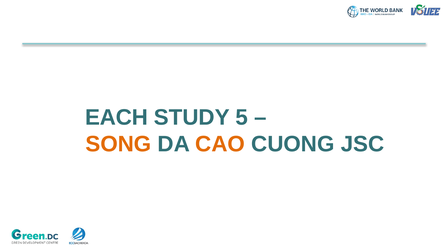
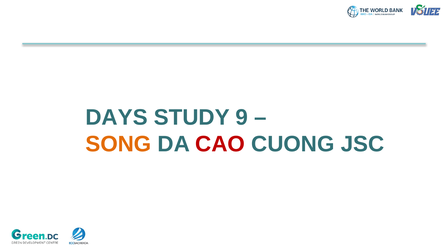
EACH: EACH -> DAYS (117, 117)
5: 5 -> 9 (242, 117)
CAO colour: orange -> red (220, 144)
